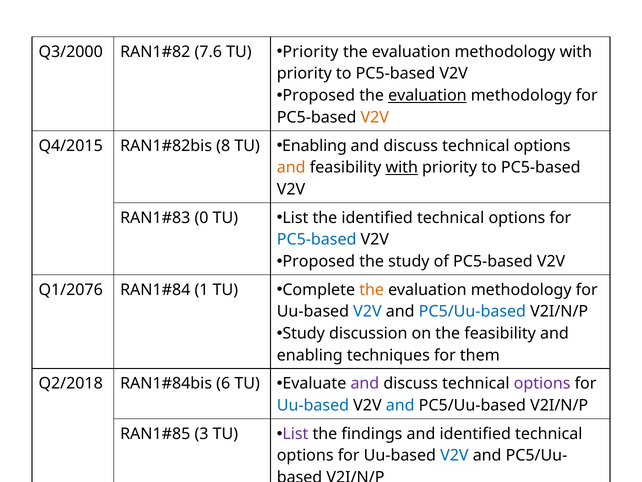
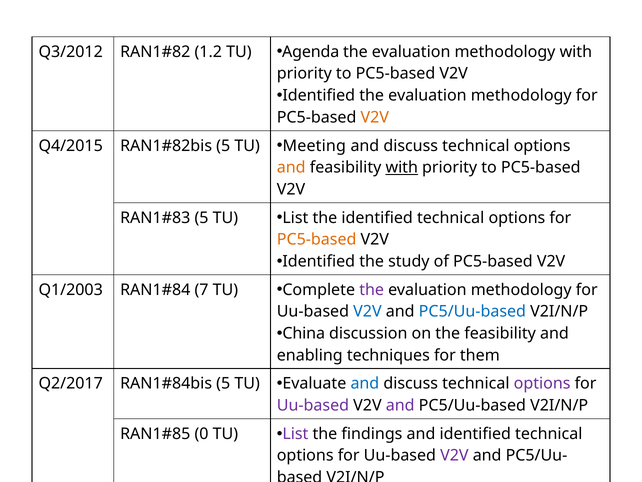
Q3/2000: Q3/2000 -> Q3/2012 (71, 52)
7.6: 7.6 -> 1.2 (208, 52)
Priority: Priority -> Agenda (311, 52)
Proposed: Proposed -> Identified (319, 95)
evaluation underline: present -> none (427, 95)
8: 8 -> 5 (223, 146)
Enabling: Enabling -> Meeting (314, 146)
0: 0 -> 5 (202, 218)
PC5-based colour: blue -> orange (317, 239)
Proposed: Proposed -> Identified (319, 261)
Q1/2076: Q1/2076 -> Q1/2003 (71, 289)
1: 1 -> 7 (202, 289)
the colour: orange -> purple (372, 289)
Study: Study -> China (304, 333)
Q2/2018: Q2/2018 -> Q2/2017 (71, 383)
6: 6 -> 5 (223, 383)
and colour: purple -> blue (365, 383)
Uu-based colour: blue -> purple (313, 405)
and colour: blue -> purple (400, 405)
3: 3 -> 0 (202, 433)
V2V colour: blue -> purple (454, 455)
